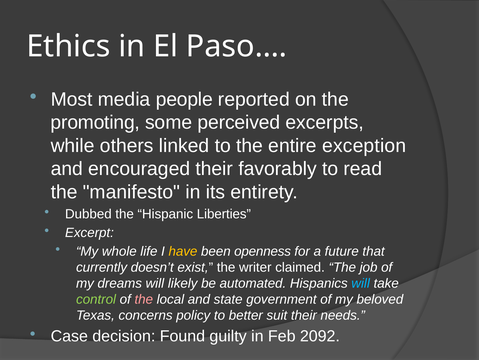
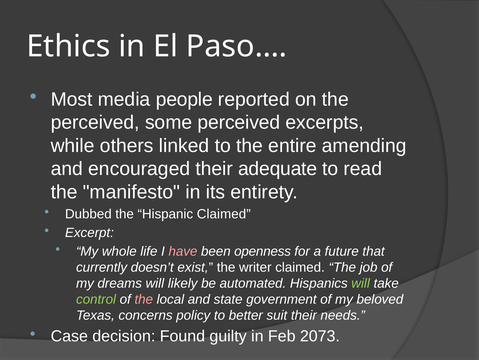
promoting: promoting -> perceived (95, 122)
exception: exception -> amending (364, 145)
favorably: favorably -> adequate (278, 169)
Hispanic Liberties: Liberties -> Claimed (224, 214)
have colour: yellow -> pink (183, 251)
will colour: light blue -> light green (361, 283)
2092: 2092 -> 2073 (320, 336)
